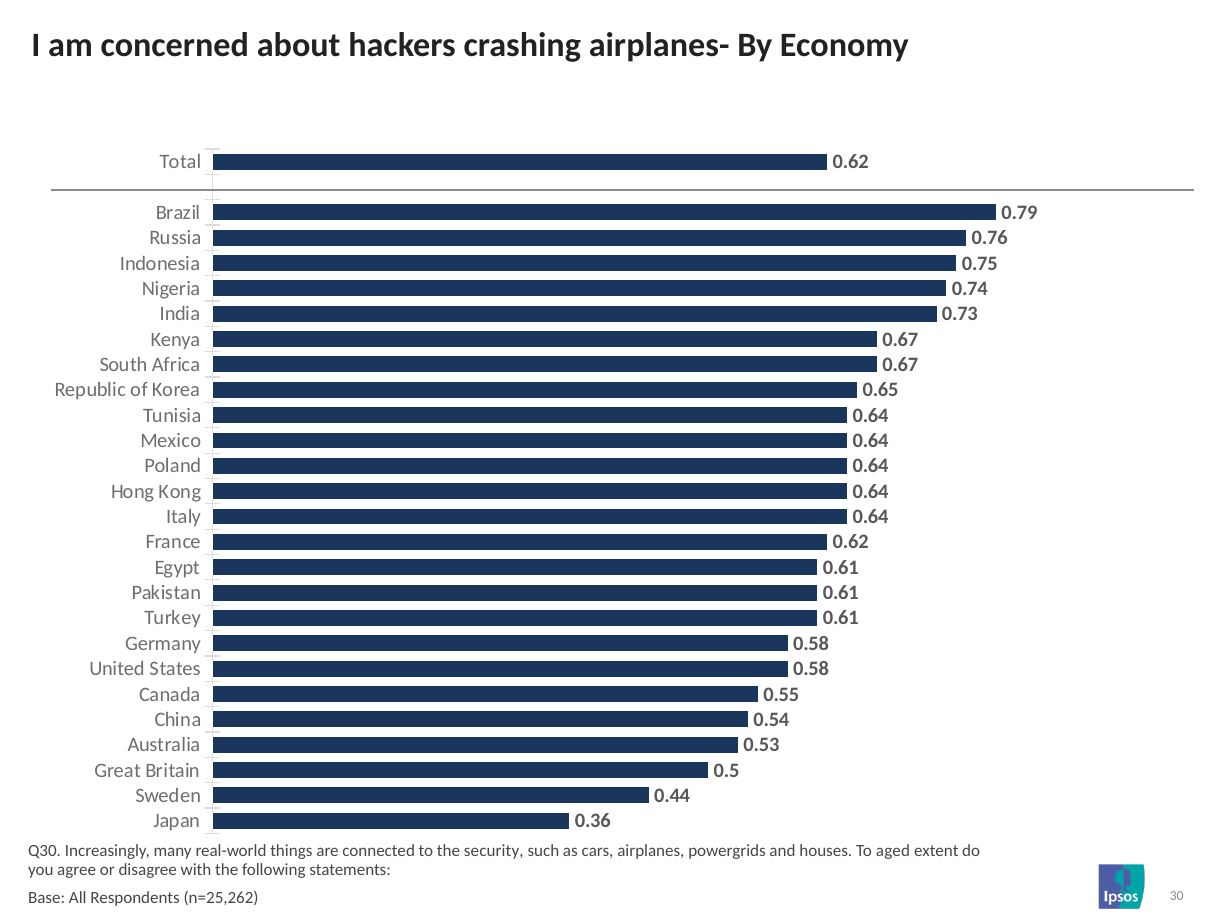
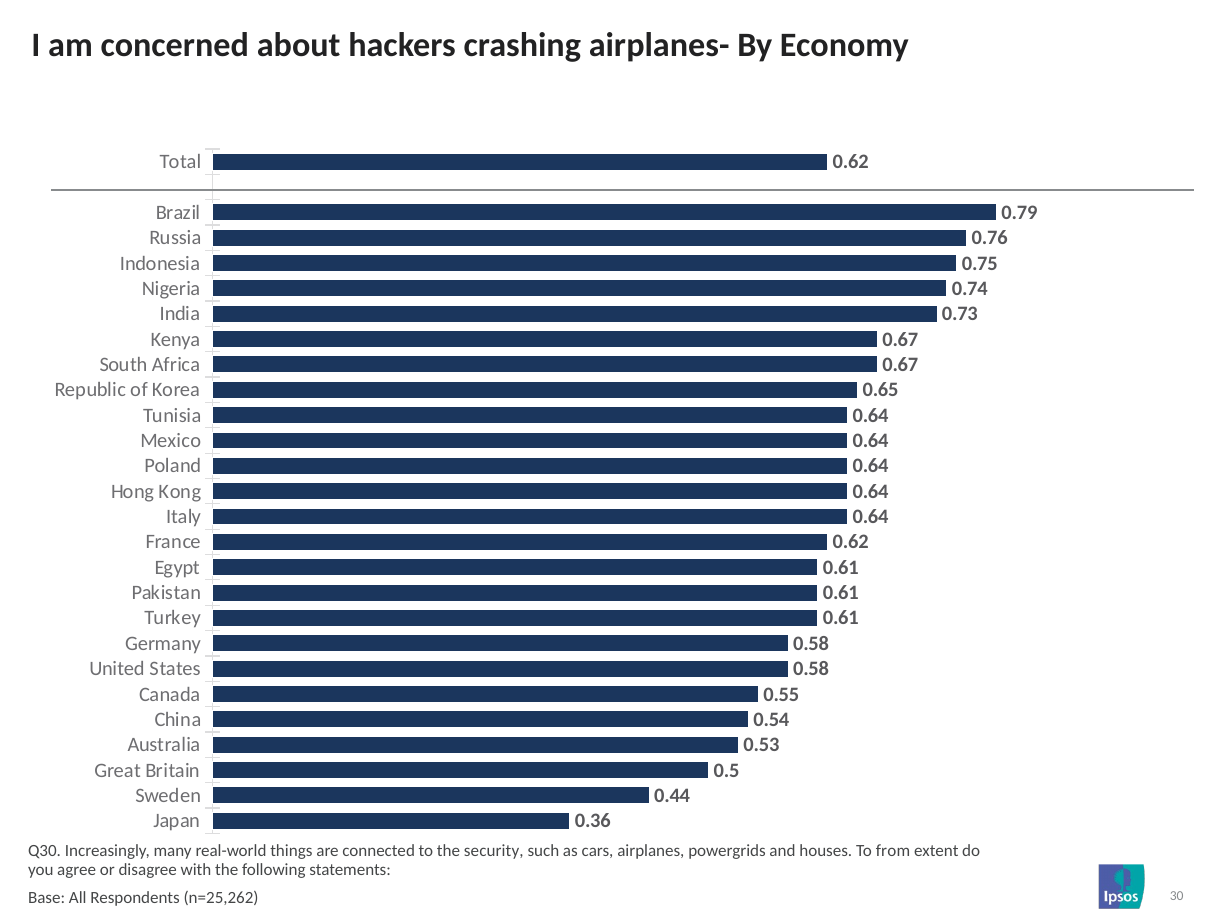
aged: aged -> from (893, 850)
